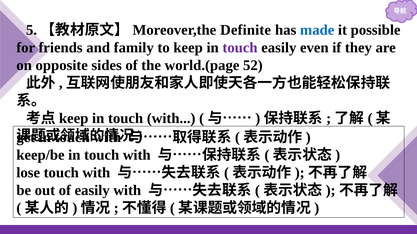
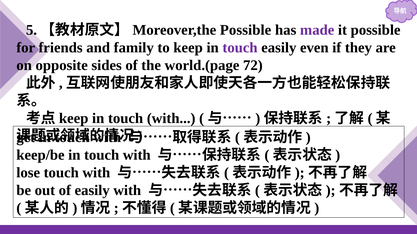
Definite: Definite -> Possible (246, 30)
made colour: blue -> purple (317, 30)
52: 52 -> 72 (253, 65)
